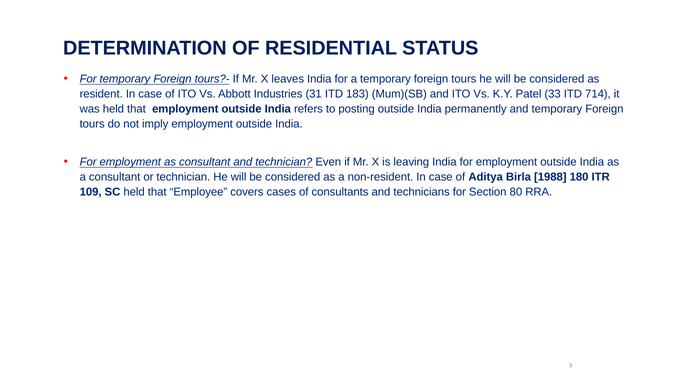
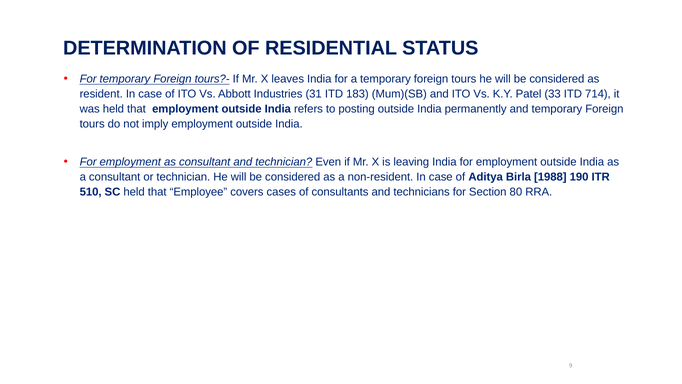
180: 180 -> 190 (579, 177)
109: 109 -> 510 (91, 192)
